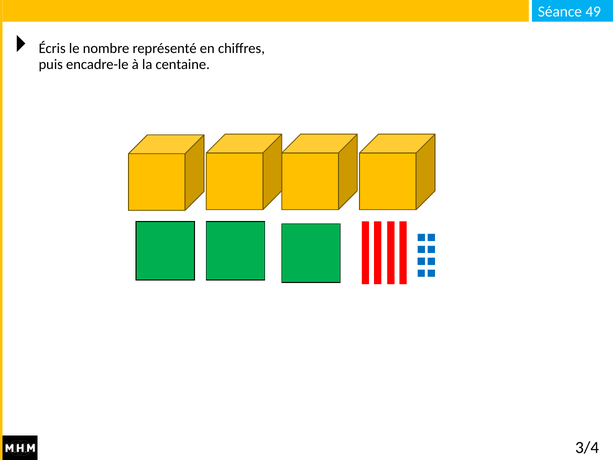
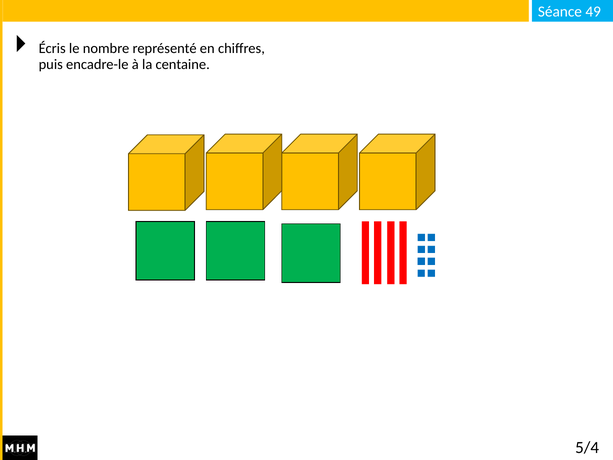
3/4: 3/4 -> 5/4 (587, 447)
